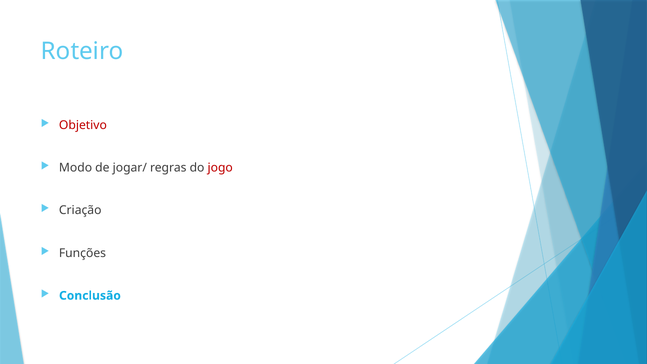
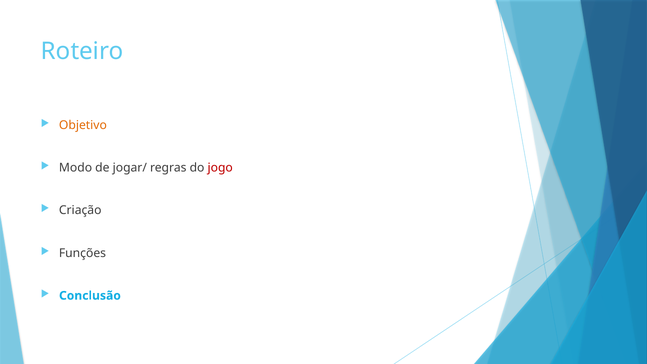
Objetivo colour: red -> orange (83, 125)
